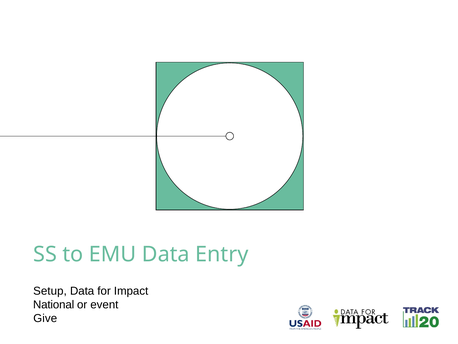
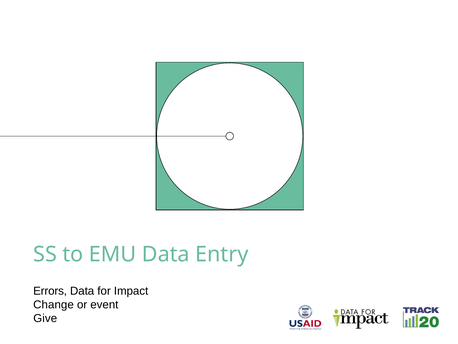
Setup: Setup -> Errors (50, 291)
National: National -> Change (54, 304)
